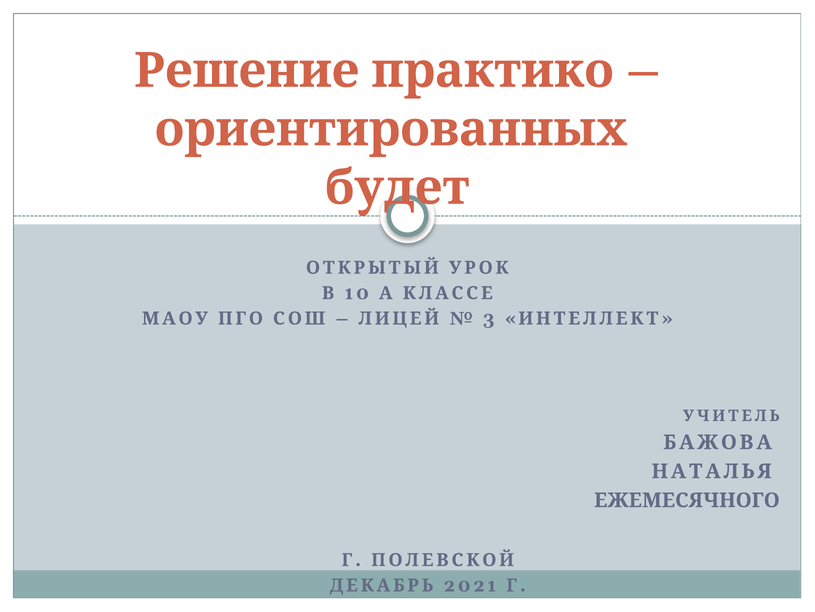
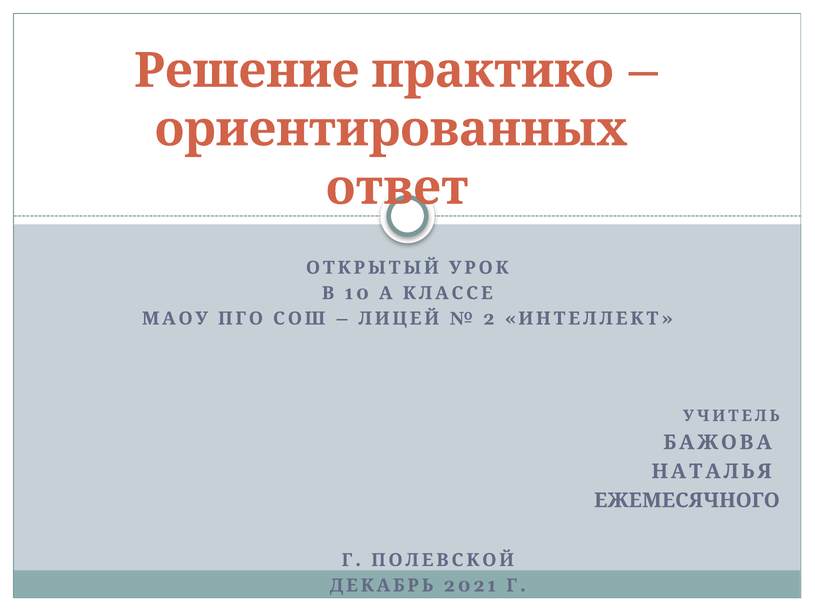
будет: будет -> ответ (397, 187)
3: 3 -> 2 (489, 318)
